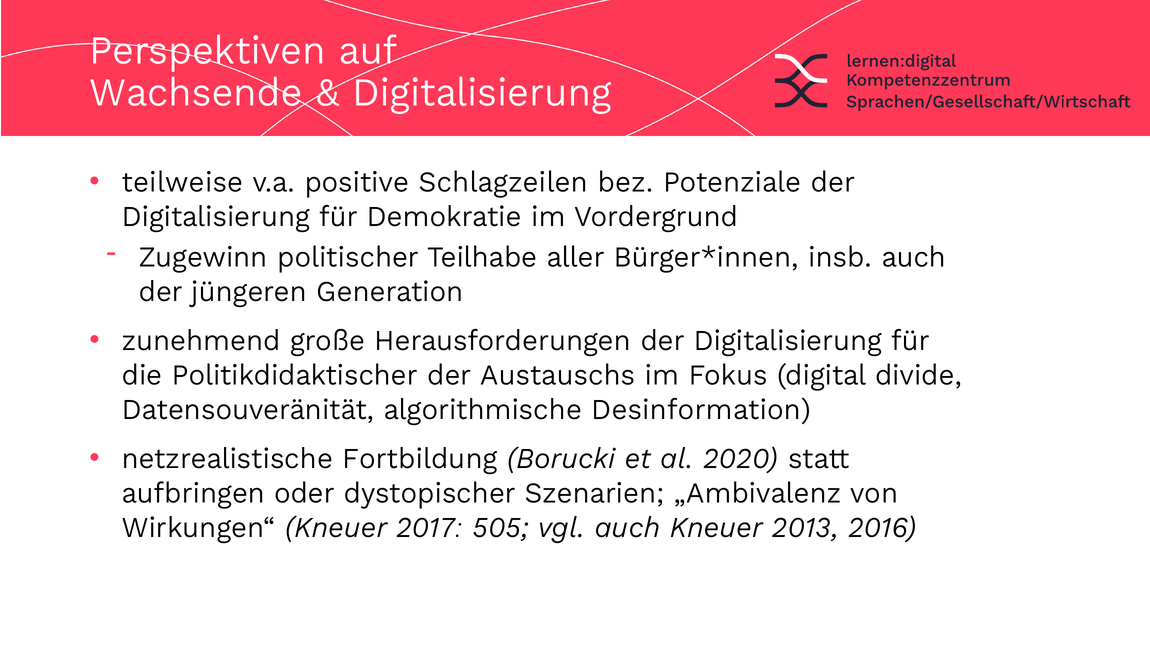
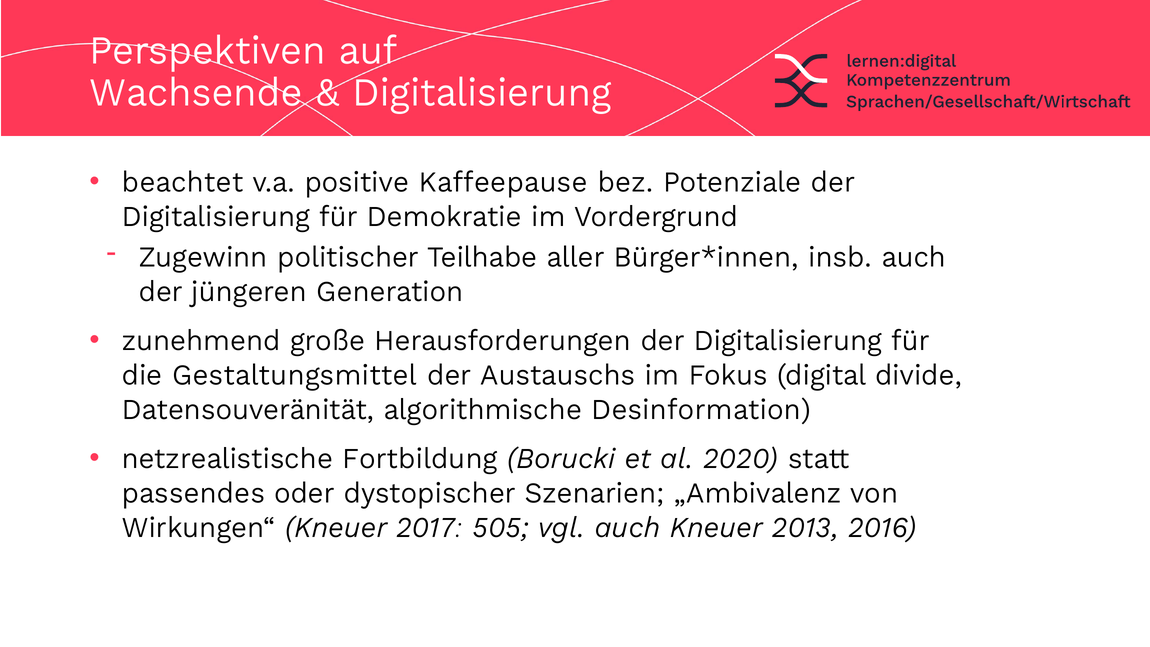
teilweise: teilweise -> beachtet (183, 182)
Schlagzeilen: Schlagzeilen -> Kaffeepause (503, 182)
Politikdidaktischer: Politikdidaktischer -> Gestaltungsmittel (295, 375)
aufbringen: aufbringen -> passendes (193, 493)
